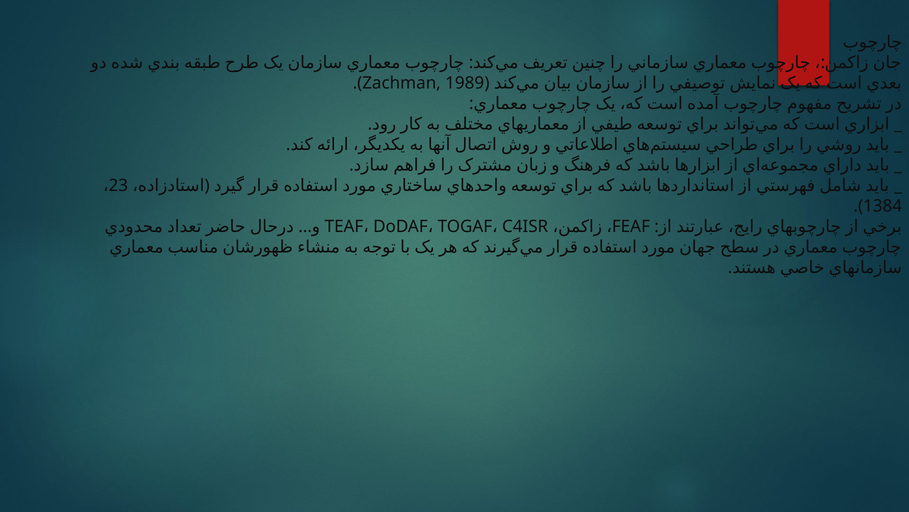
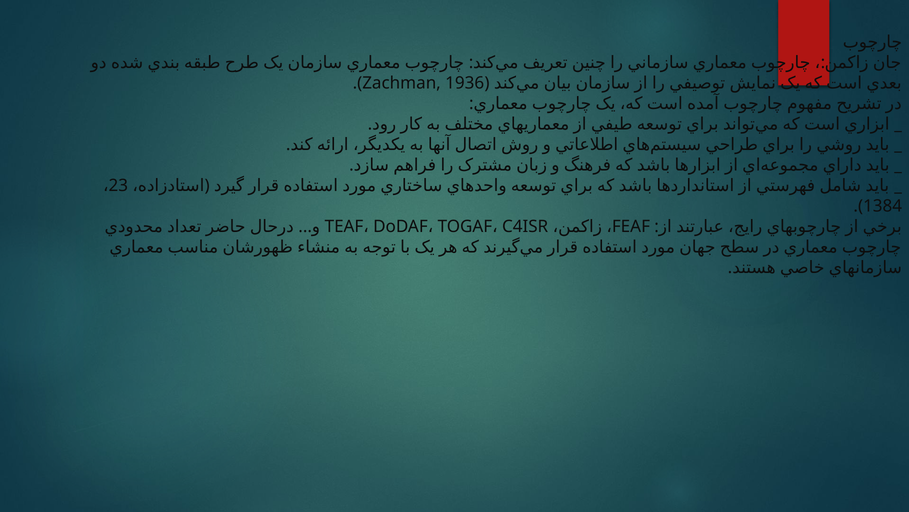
1989: 1989 -> 1936 (465, 83)
